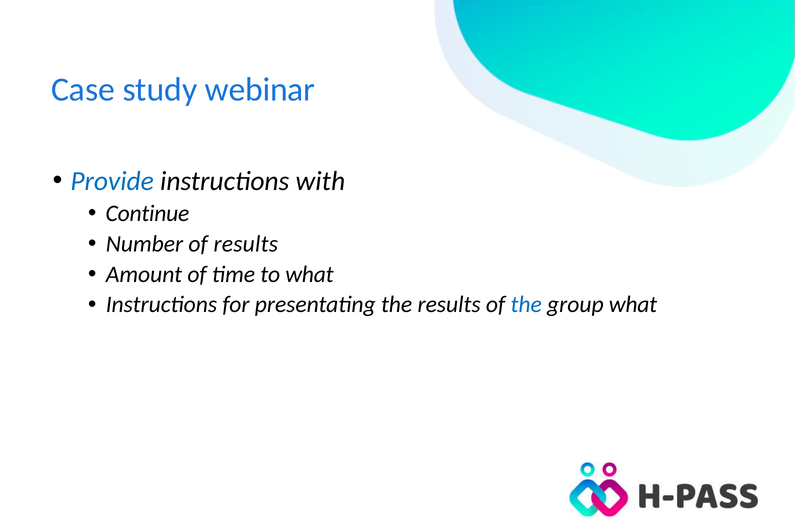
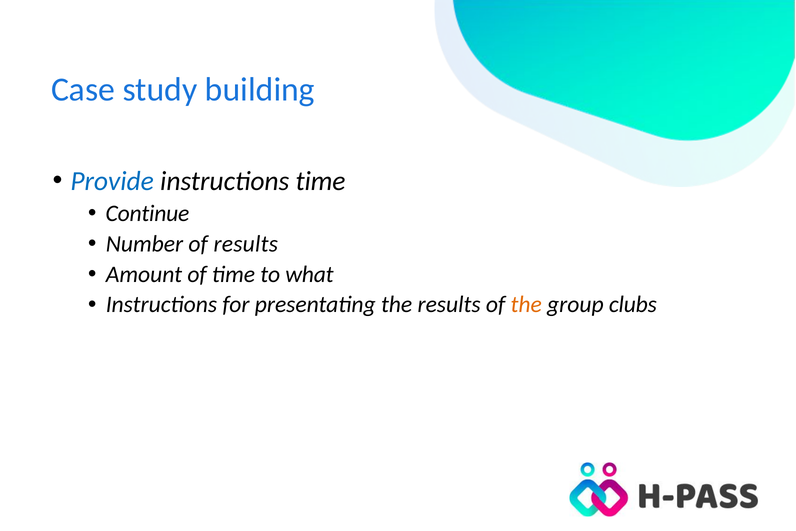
webinar: webinar -> building (260, 89)
instructions with: with -> time (321, 181)
the colour: blue -> orange (526, 304)
group what: what -> clubs (633, 304)
